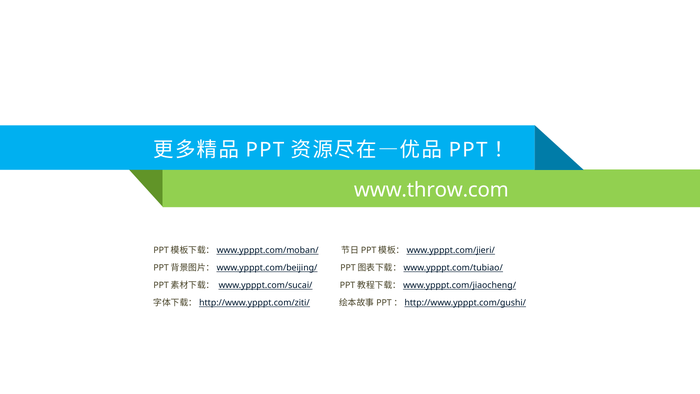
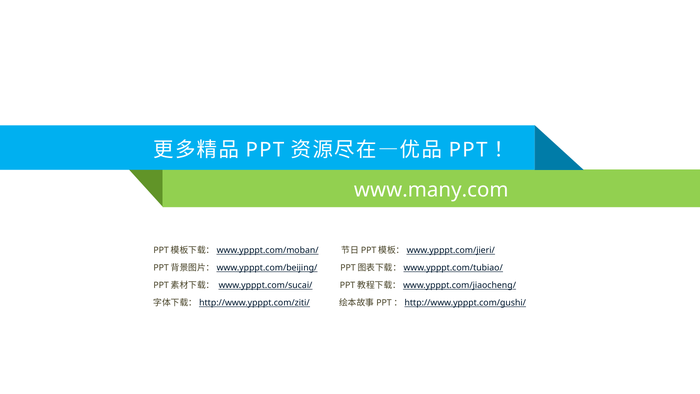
www.throw.com: www.throw.com -> www.many.com (431, 190)
